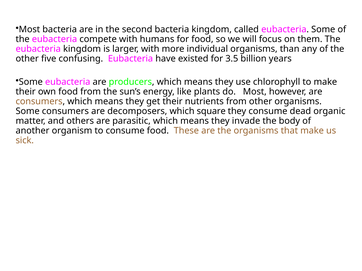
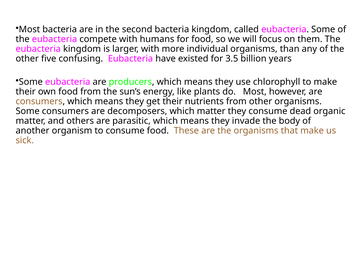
which square: square -> matter (211, 111)
